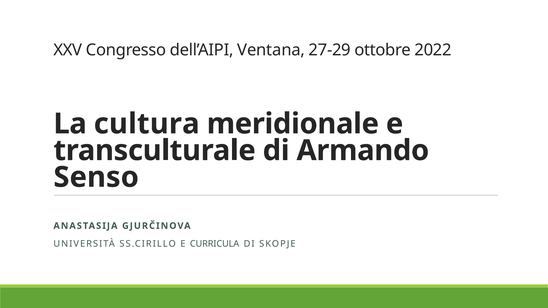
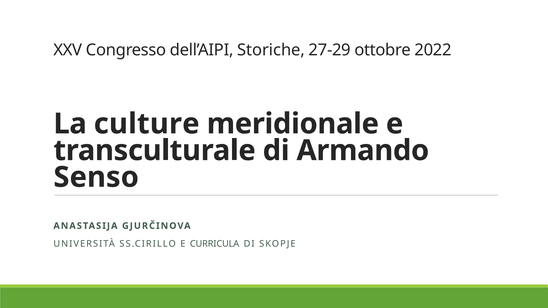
Ventana: Ventana -> Storiche (271, 50)
cultura: cultura -> culture (147, 124)
